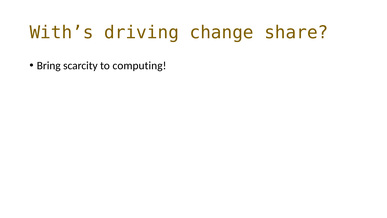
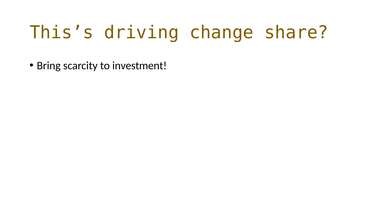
With’s: With’s -> This’s (62, 33)
computing: computing -> investment (140, 65)
